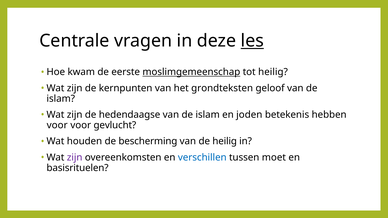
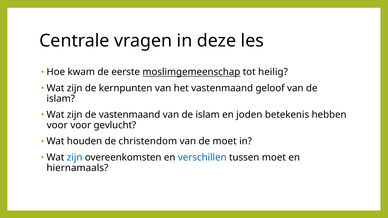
les underline: present -> none (252, 41)
het grondteksten: grondteksten -> vastenmaand (222, 88)
de hedendaagse: hedendaagse -> vastenmaand (130, 115)
bescherming: bescherming -> christendom (148, 141)
de heilig: heilig -> moet (225, 141)
zijn colour: purple -> blue (75, 158)
basisrituelen: basisrituelen -> hiernamaals (77, 168)
